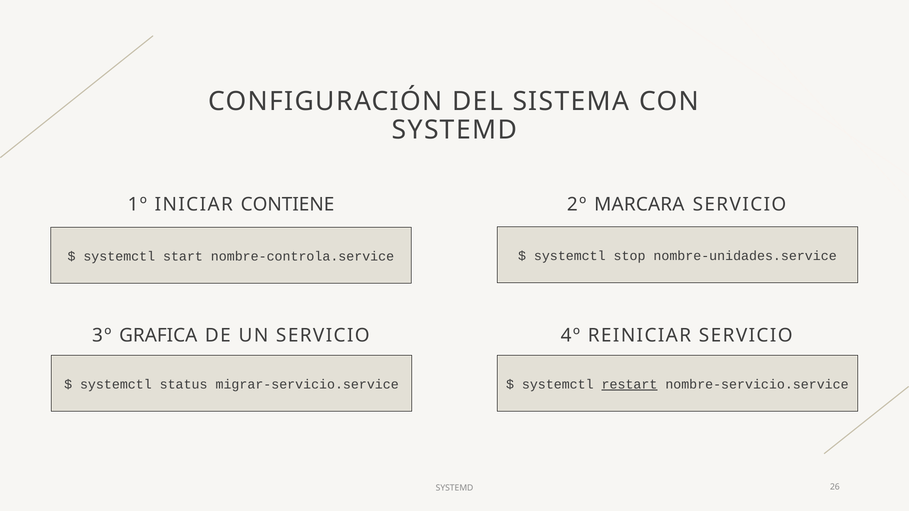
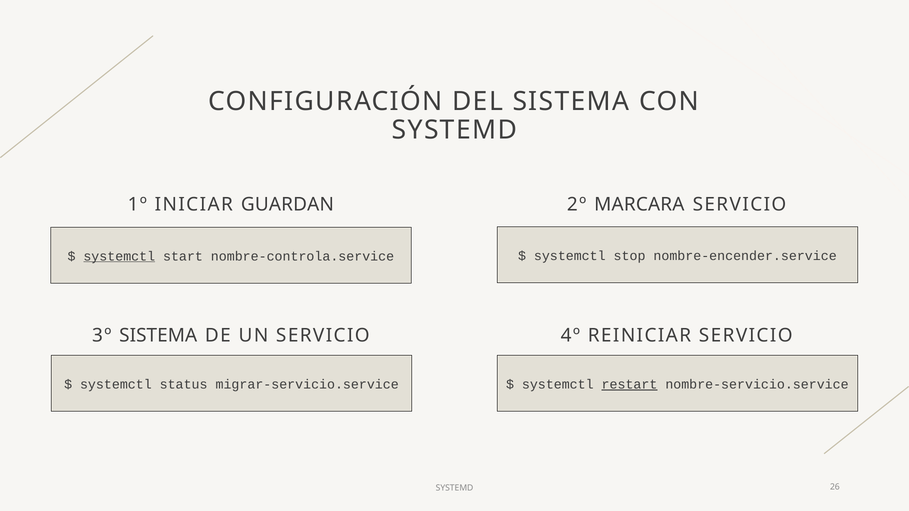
CONTIENE: CONTIENE -> GUARDAN (287, 205)
nombre-unidades.service: nombre-unidades.service -> nombre-encender.service (745, 256)
systemctl underline: none -> present (119, 256)
3º GRAFICA: GRAFICA -> SISTEMA (158, 336)
